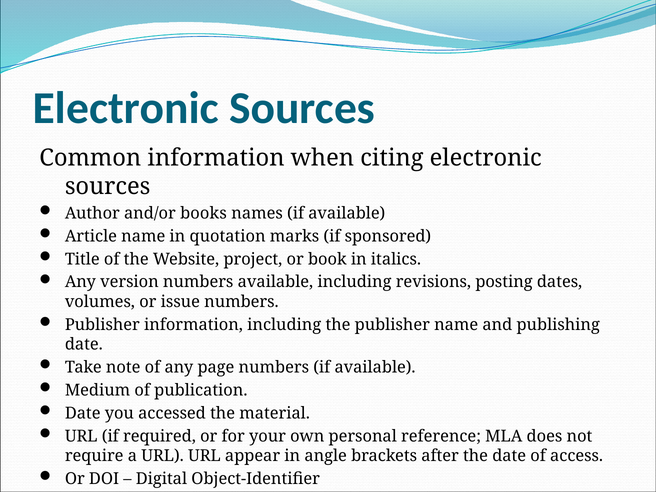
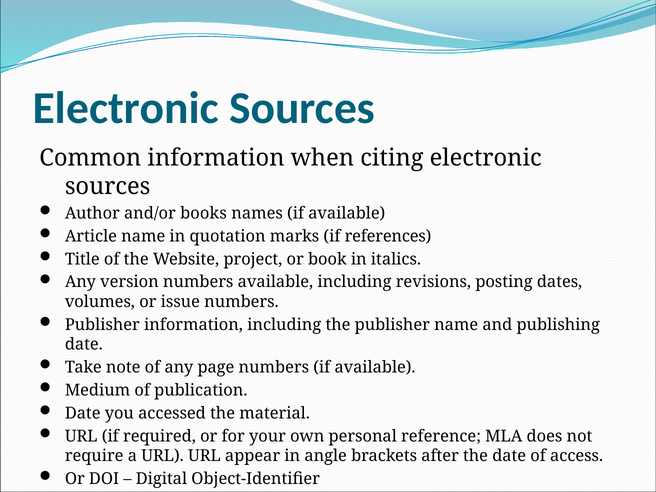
sponsored: sponsored -> references (388, 236)
